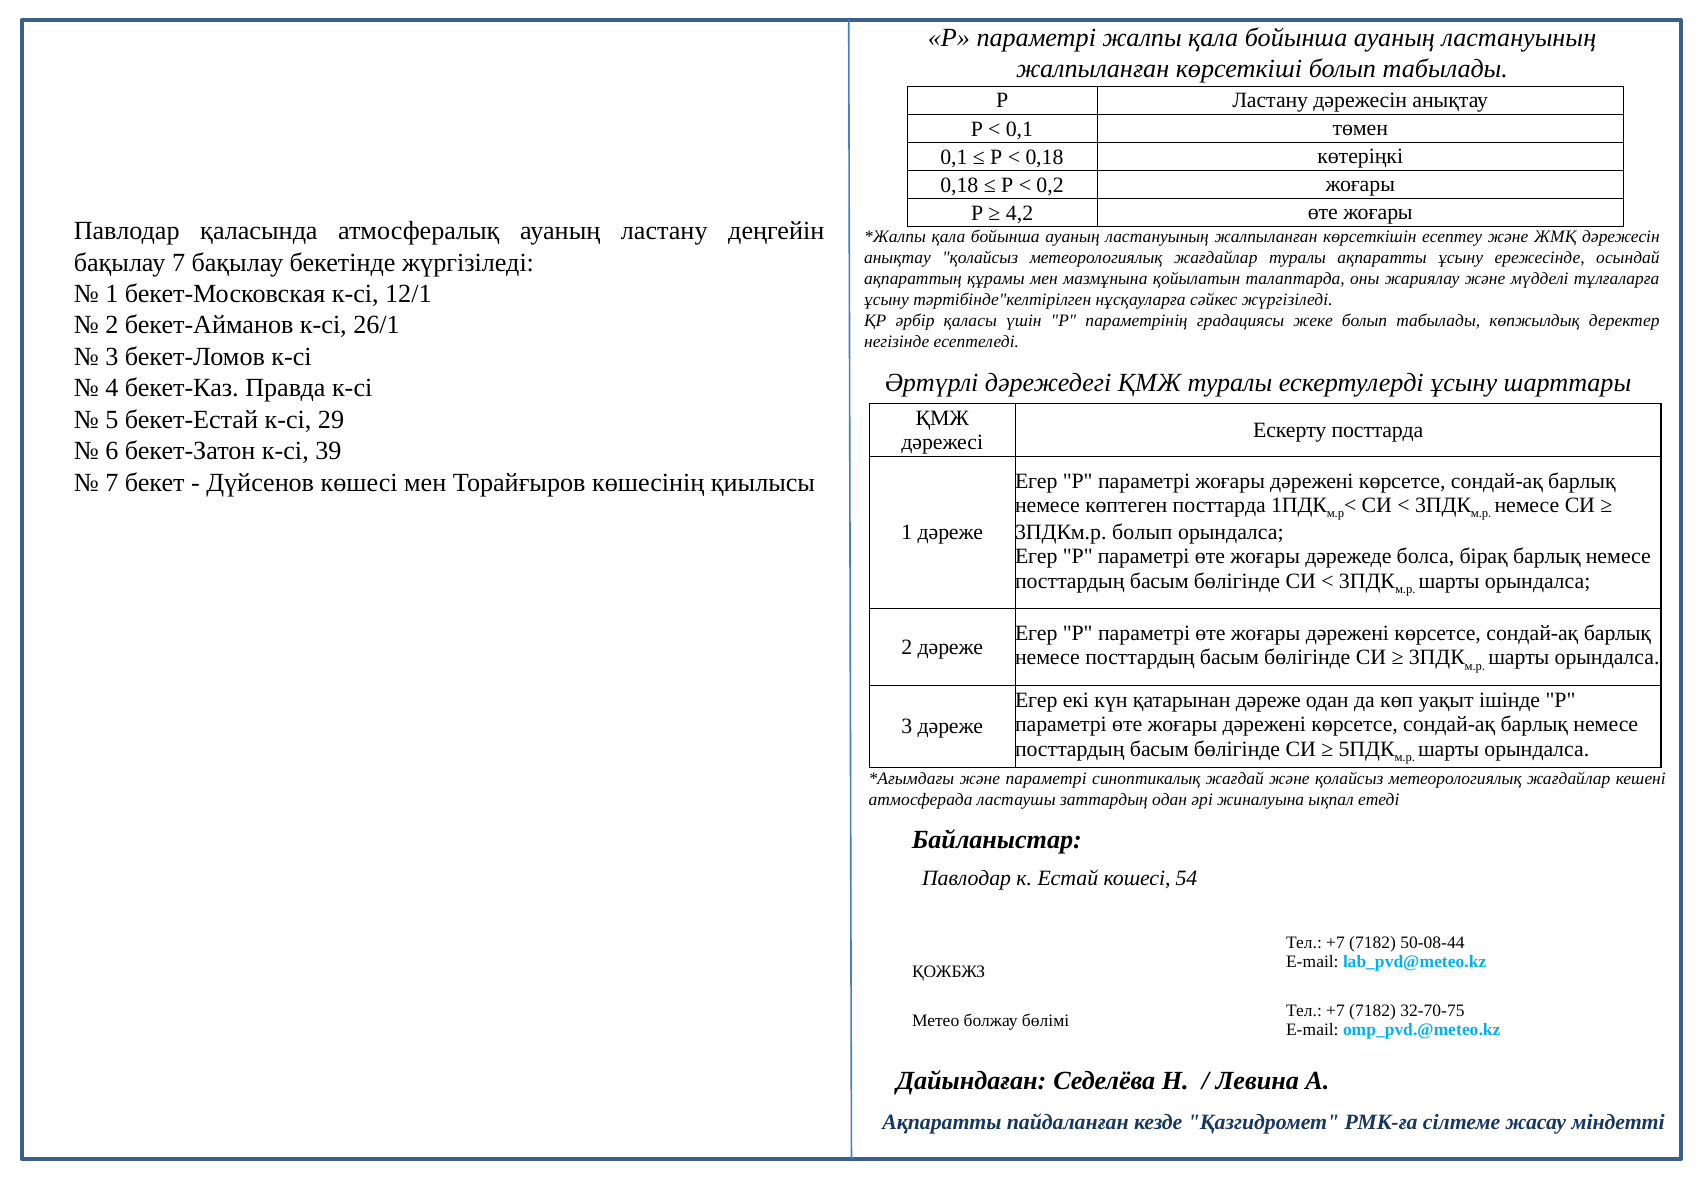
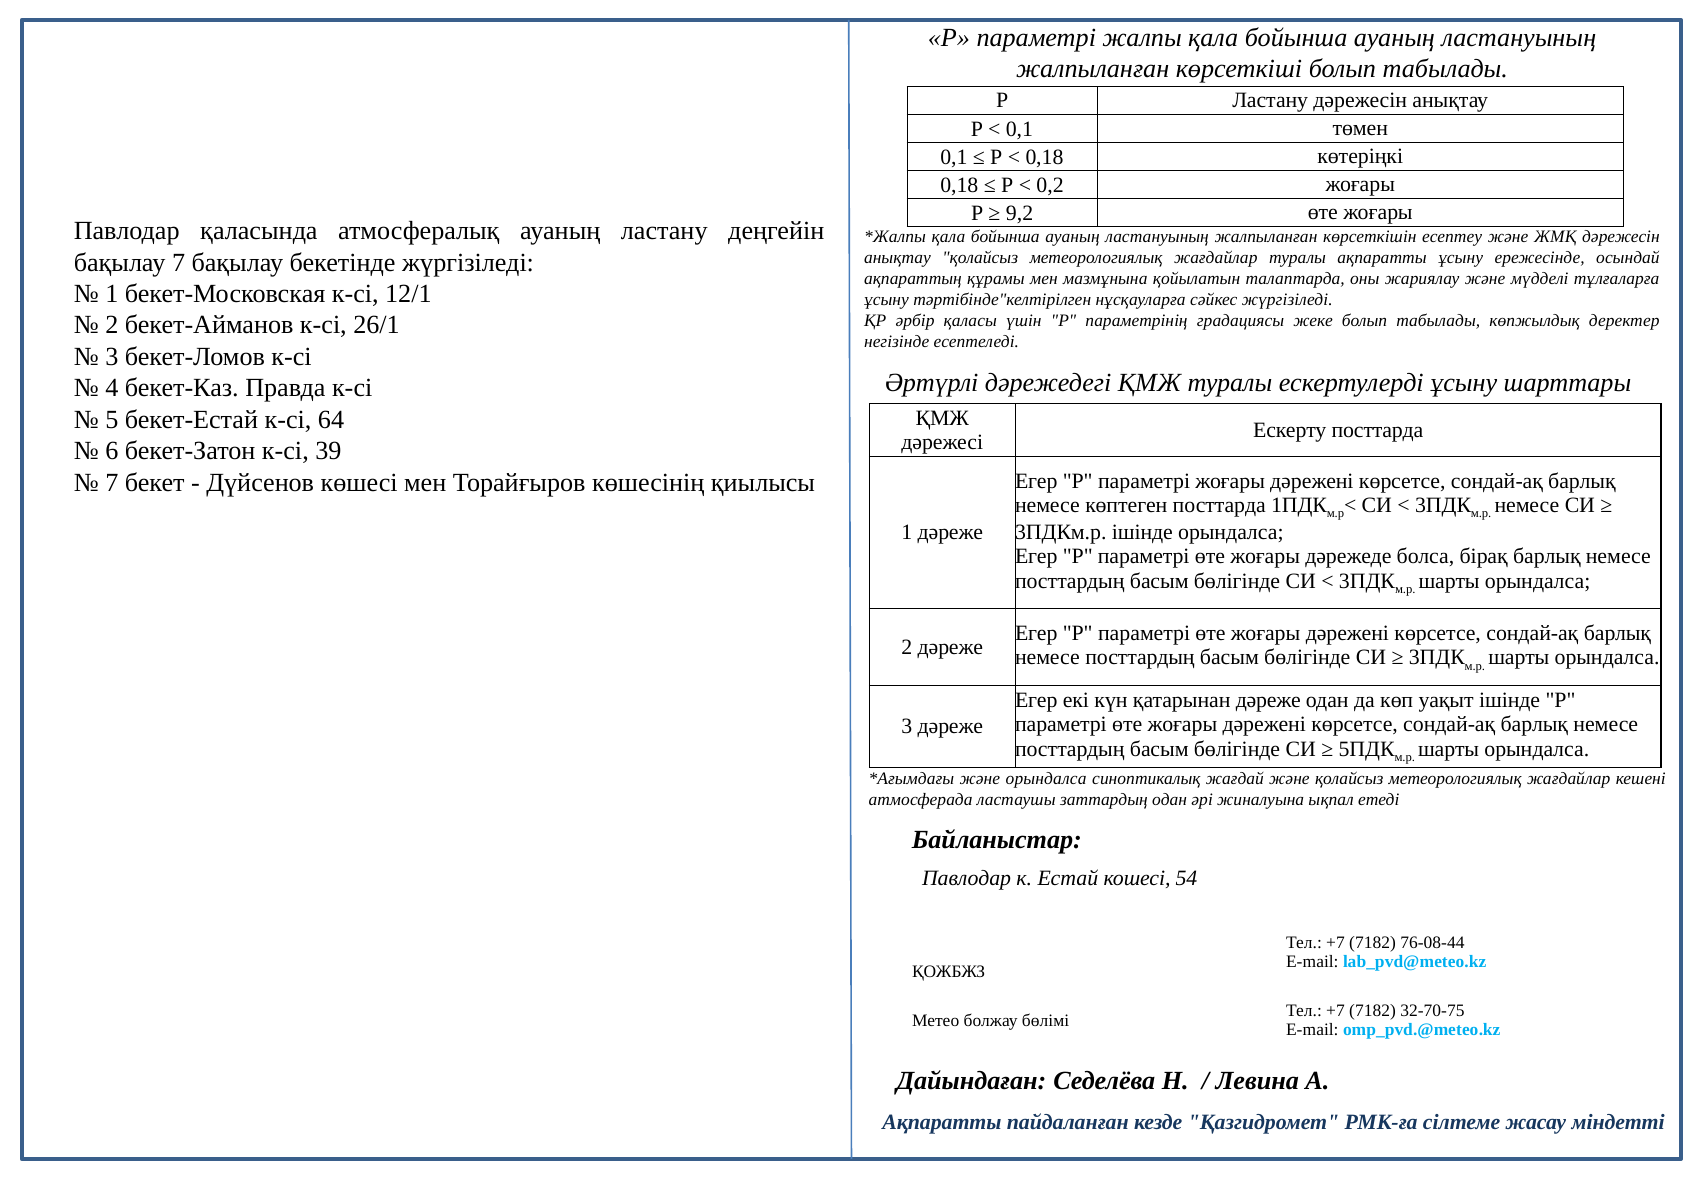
4,2: 4,2 -> 9,2 (1020, 213)
29: 29 -> 64 (331, 420)
3ПДКм.р болып: болып -> ішінде (1142, 533)
және параметрі: параметрі -> орындалса (1046, 779)
50-08-44: 50-08-44 -> 76-08-44 (1432, 943)
